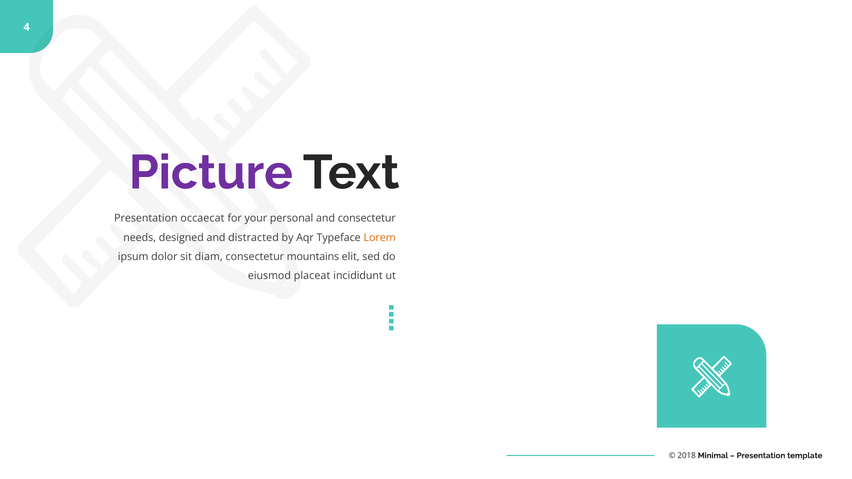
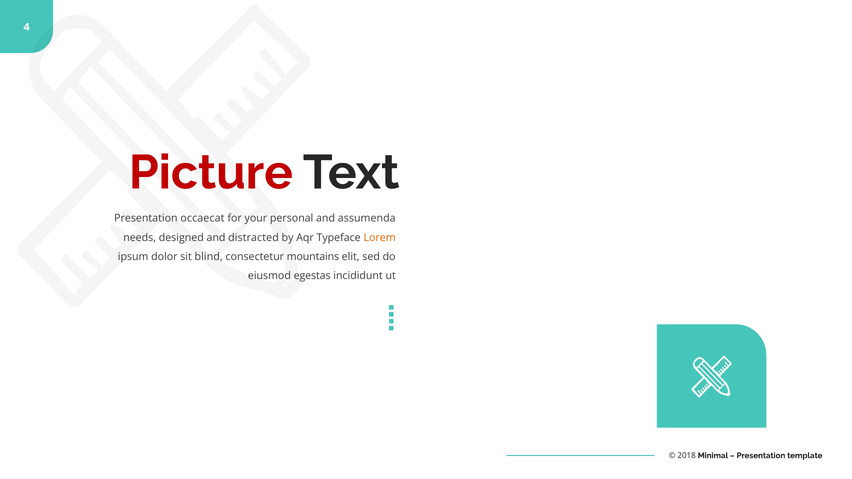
Picture colour: purple -> red (211, 173)
and consectetur: consectetur -> assumenda (367, 219)
diam: diam -> blind (209, 257)
placeat: placeat -> egestas (312, 276)
